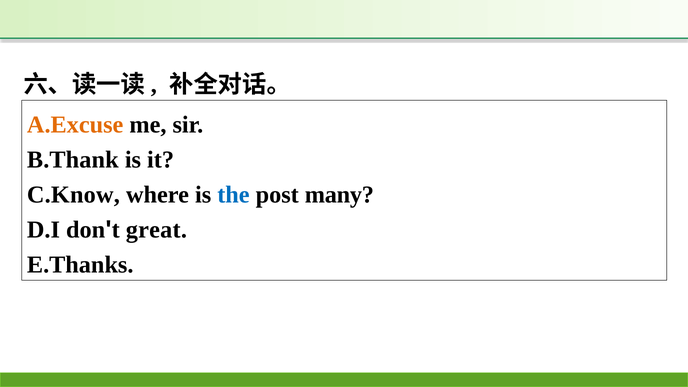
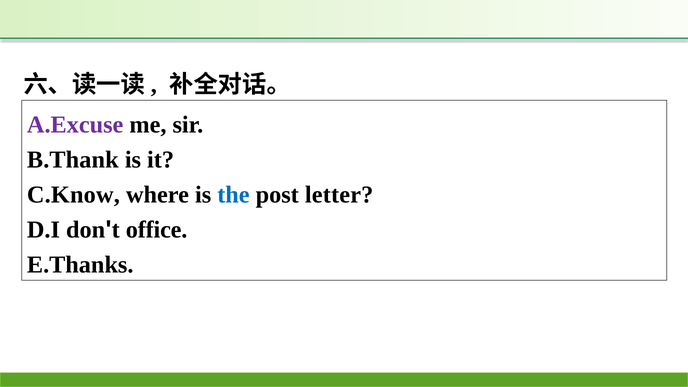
A.Excuse colour: orange -> purple (75, 125)
many: many -> letter (339, 195)
great: great -> office (157, 230)
